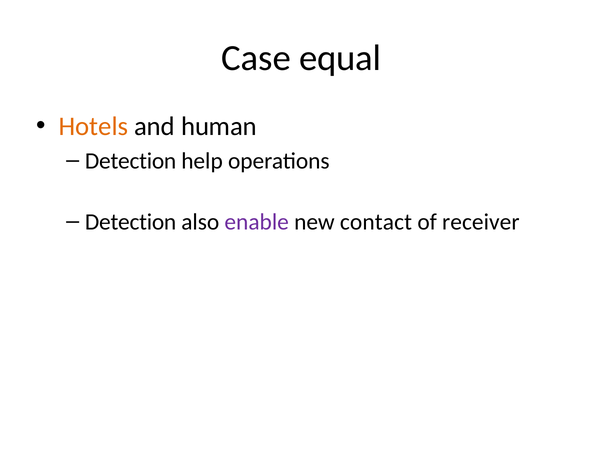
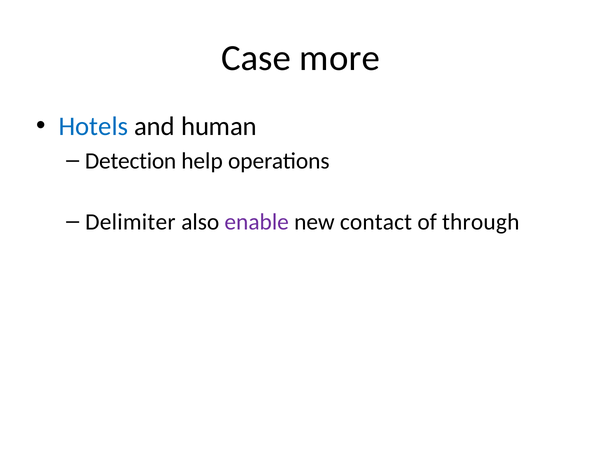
equal: equal -> more (340, 58)
Hotels colour: orange -> blue (93, 126)
Detection: Detection -> Delimiter (130, 222)
receiver: receiver -> through (481, 222)
